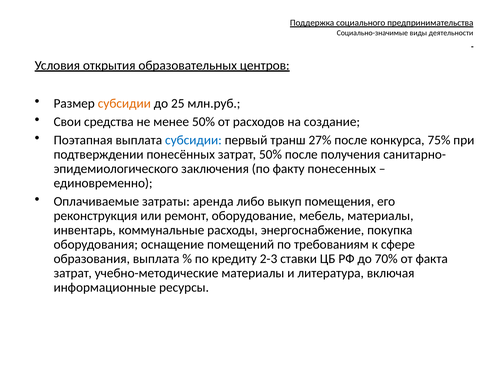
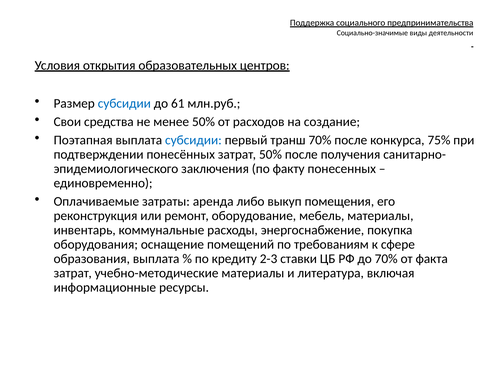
субсидии colour: orange -> blue (124, 104)
25: 25 -> 61 (178, 104)
транш 27%: 27% -> 70% (320, 140)
